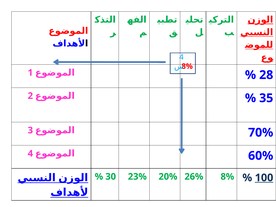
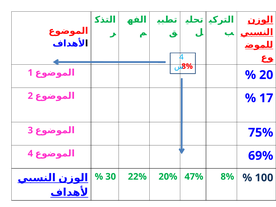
28: 28 -> 20 (266, 75)
35: 35 -> 17 (266, 98)
70%: 70% -> 75% (261, 133)
60%: 60% -> 69% (261, 156)
23%: 23% -> 22% (137, 177)
26%: 26% -> 47% (194, 177)
100 underline: present -> none (264, 178)
